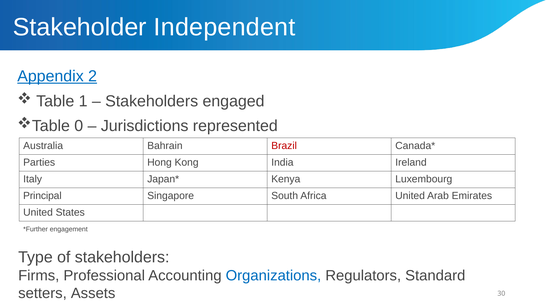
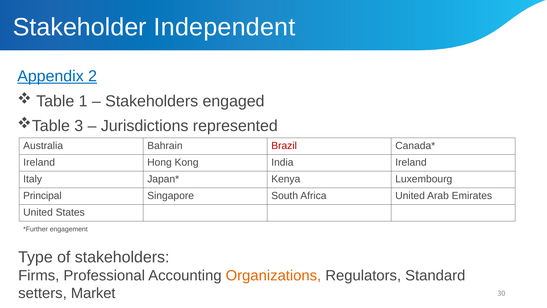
0: 0 -> 3 (79, 126)
Parties: Parties -> Ireland (39, 162)
Organizations colour: blue -> orange (273, 275)
Assets: Assets -> Market (93, 293)
